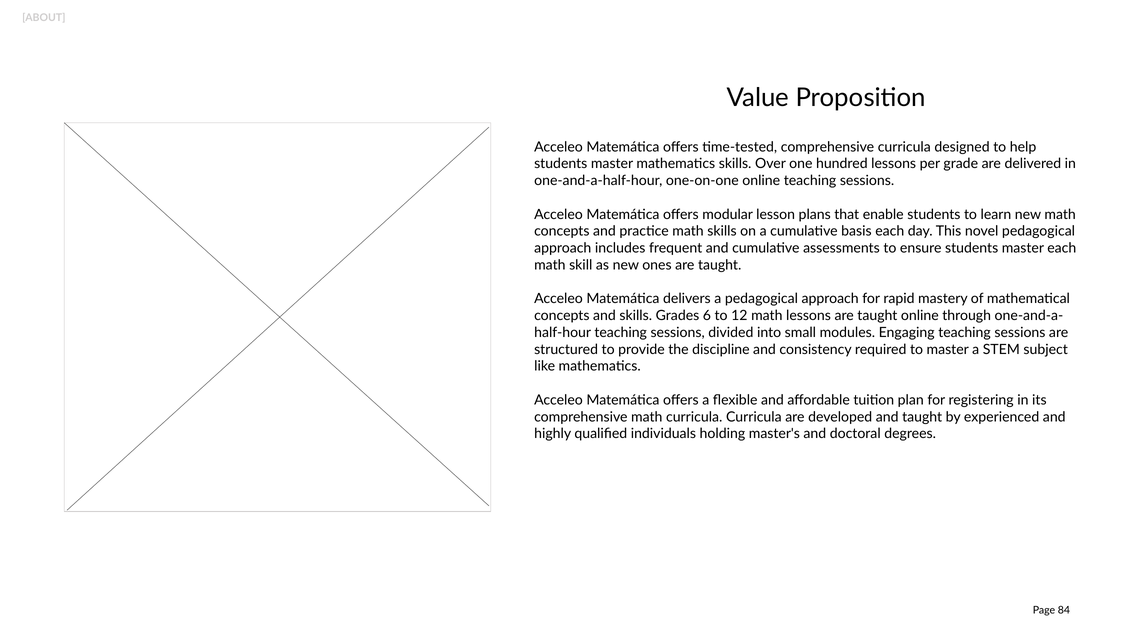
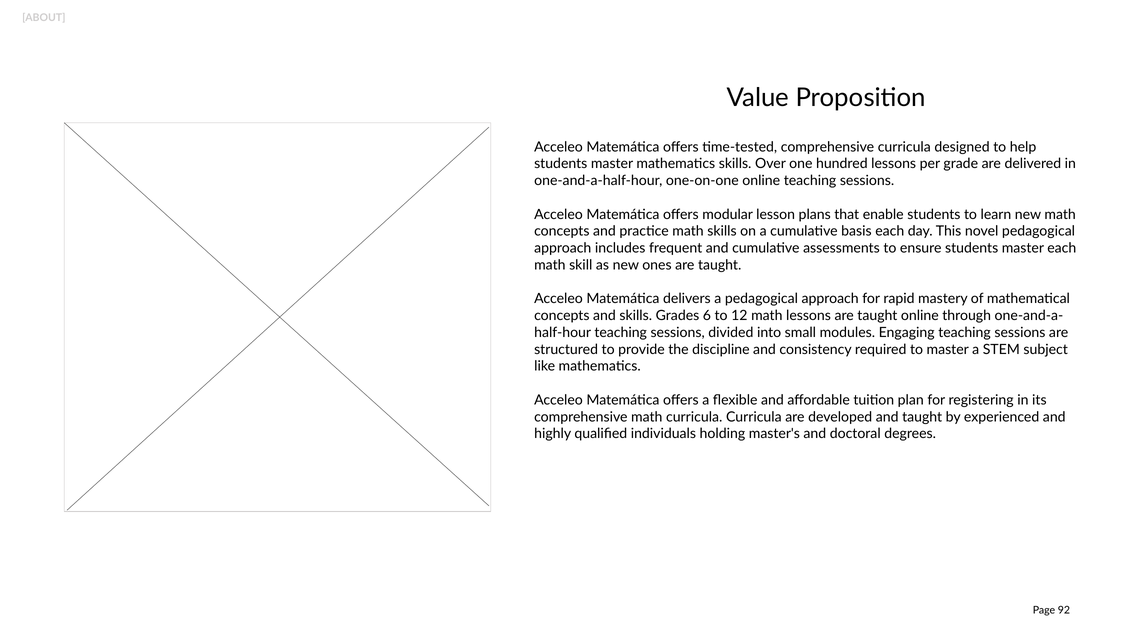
84: 84 -> 92 (1064, 611)
